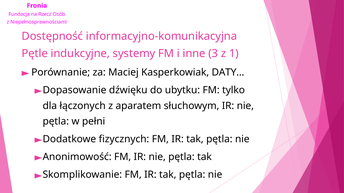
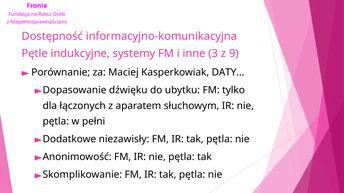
1: 1 -> 9 (234, 54)
fizycznych: fizycznych -> niezawisły (124, 140)
